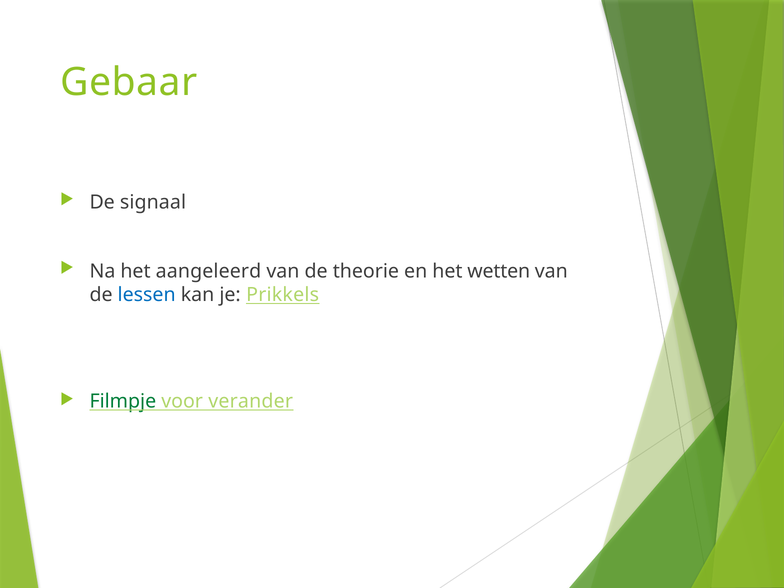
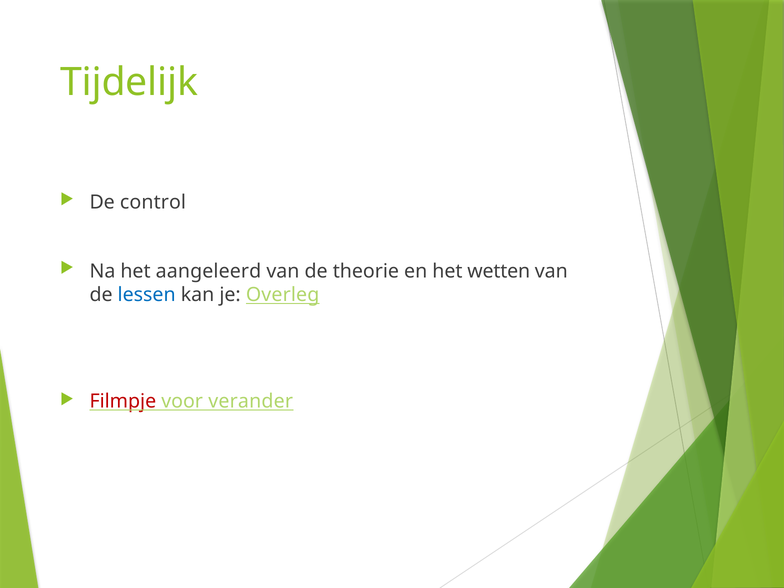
Gebaar: Gebaar -> Tijdelijk (129, 82)
signaal: signaal -> control (153, 202)
Prikkels: Prikkels -> Overleg (283, 295)
Filmpje colour: green -> red (123, 401)
